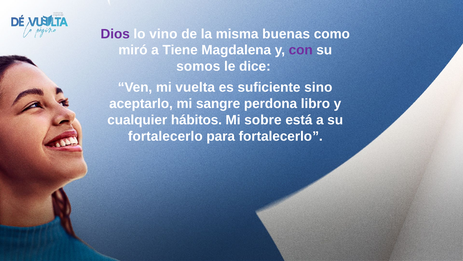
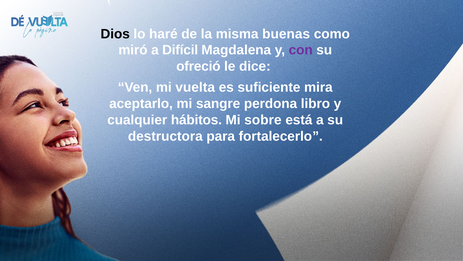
Dios colour: purple -> black (115, 34)
vino: vino -> haré (163, 34)
Tiene: Tiene -> Difícil (180, 50)
somos: somos -> ofreció (198, 66)
sino: sino -> mira (318, 87)
fortalecerlo: fortalecerlo -> destructora (165, 136)
